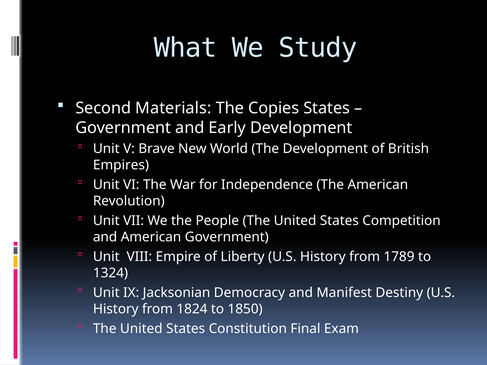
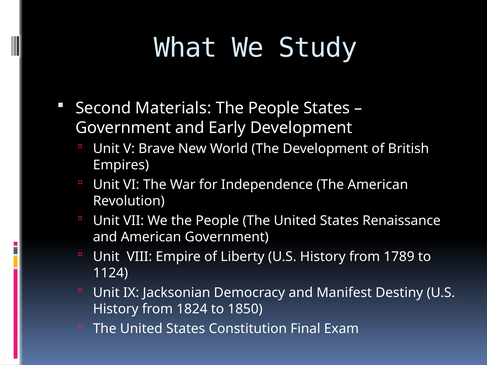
Copies: Copies -> People (274, 108)
Competition: Competition -> Renaissance (402, 221)
1324: 1324 -> 1124 (110, 273)
